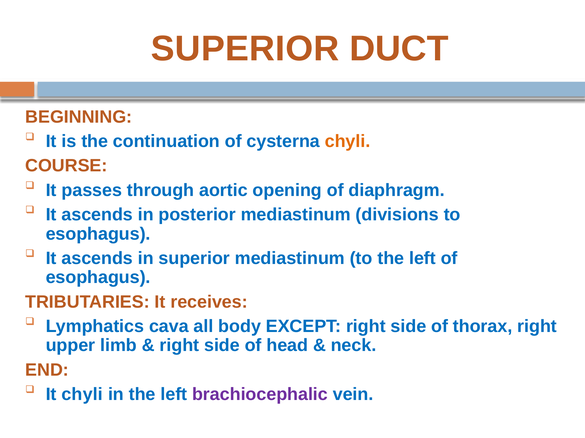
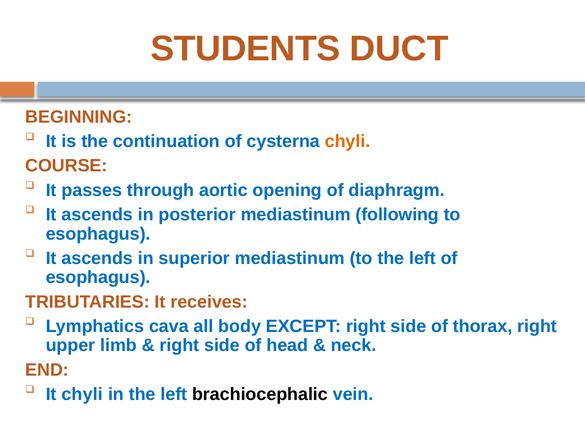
SUPERIOR: SUPERIOR -> STUDENTS (245, 49)
divisions: divisions -> following (397, 215)
brachiocephalic colour: purple -> black (260, 395)
